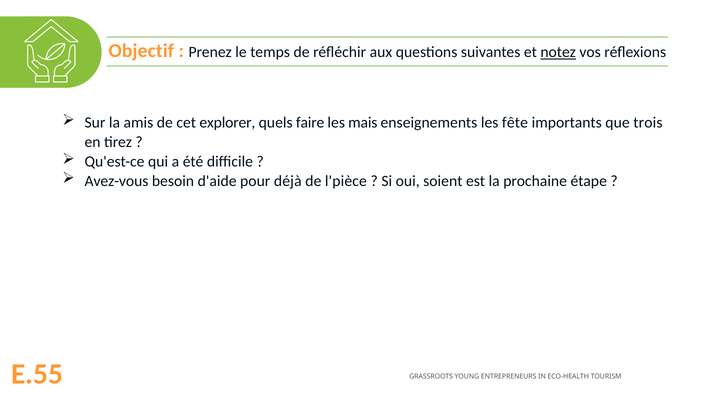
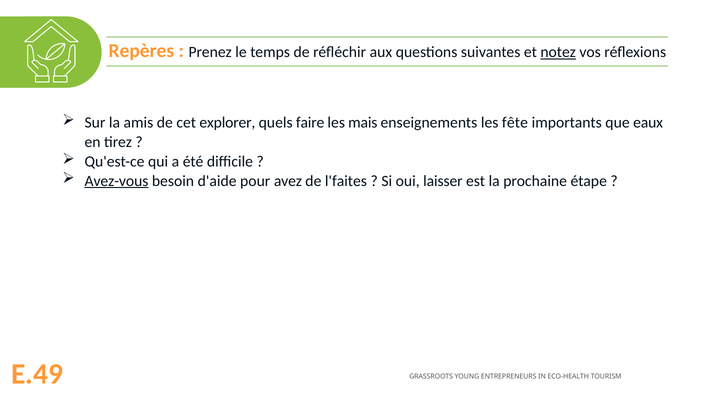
Objectif: Objectif -> Repères (141, 51)
trois: trois -> eaux (648, 123)
Avez-vous underline: none -> present (116, 181)
déjà: déjà -> avez (288, 181)
l'pièce: l'pièce -> l'faites (346, 181)
soient: soient -> laisser (443, 181)
E.55: E.55 -> E.49 (37, 374)
